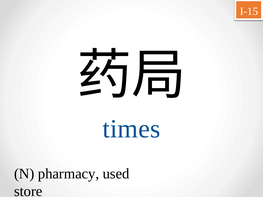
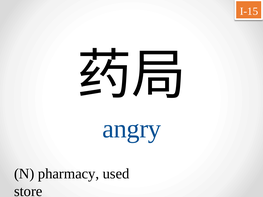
times: times -> angry (132, 129)
